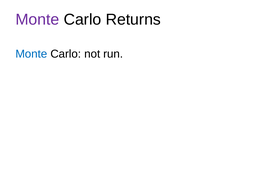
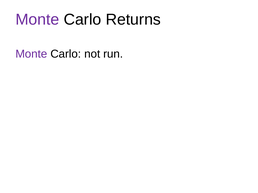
Monte colour: blue -> purple (31, 54)
